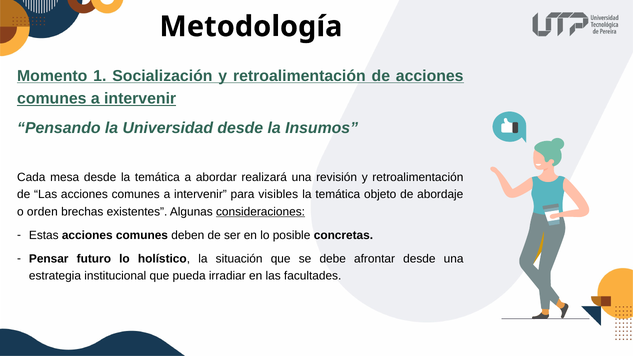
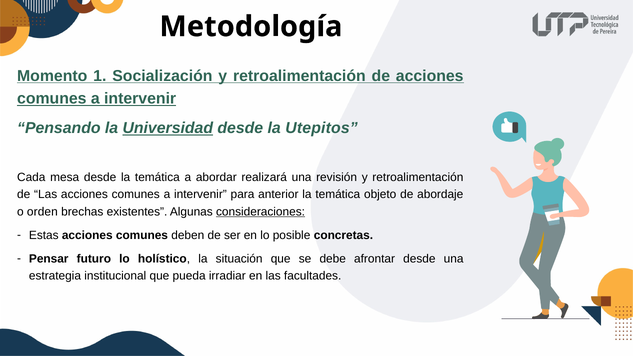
Universidad underline: none -> present (168, 128)
Insumos: Insumos -> Utepitos (322, 128)
visibles: visibles -> anterior (278, 195)
